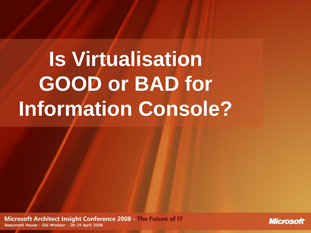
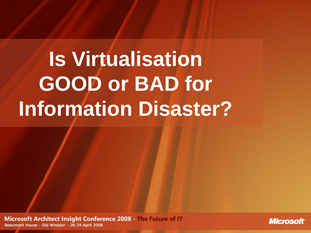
Console: Console -> Disaster (185, 109)
